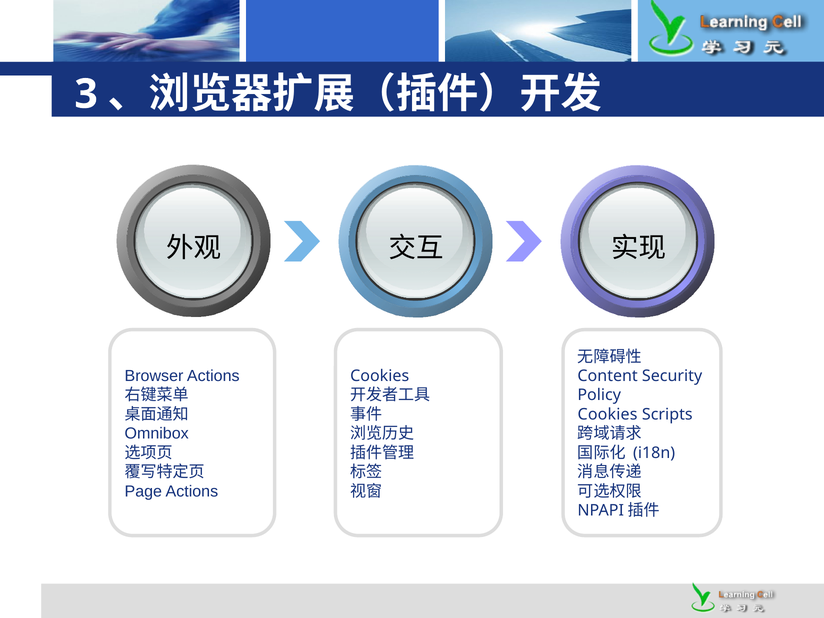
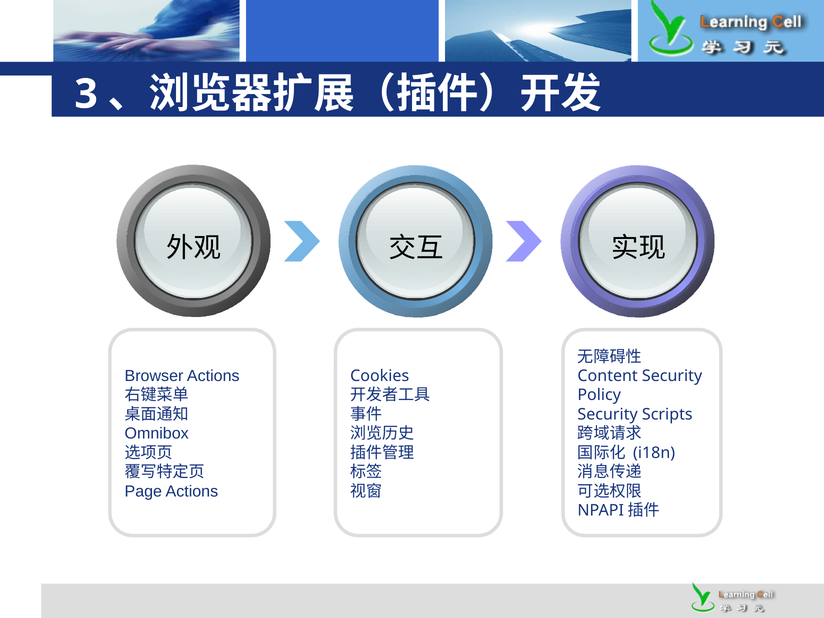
Cookies: Cookies -> Security (608, 414)
